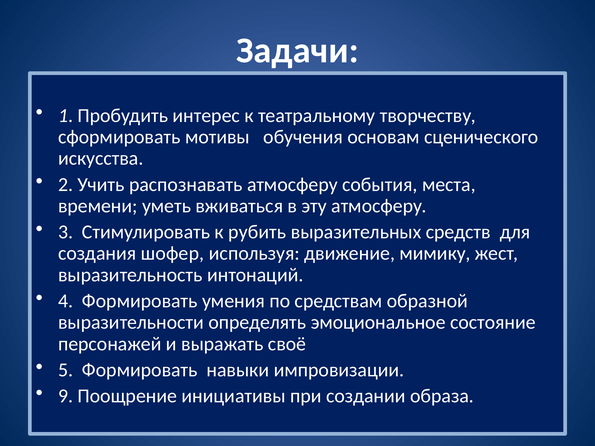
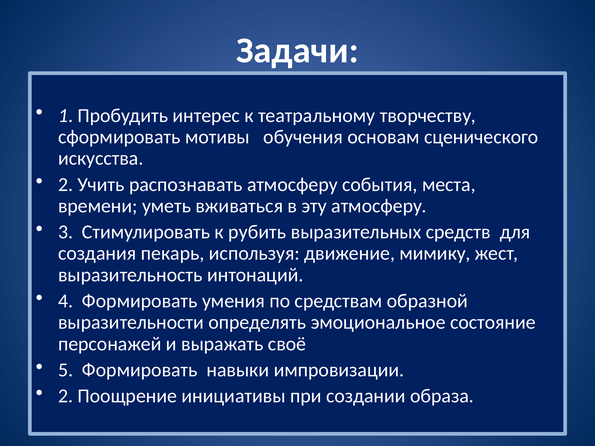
шофер: шофер -> пекарь (173, 254)
9: 9 -> 2 (66, 396)
